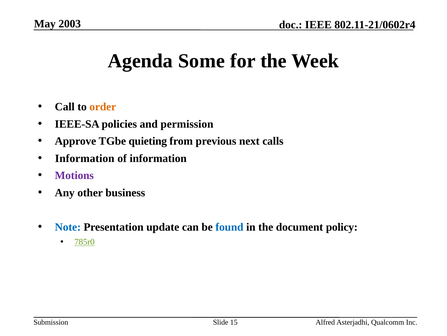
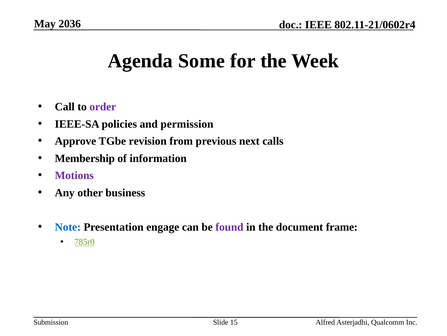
2003: 2003 -> 2036 (70, 24)
order colour: orange -> purple (103, 107)
quieting: quieting -> revision (148, 141)
Information: Information -> Membership (85, 158)
update: update -> engage (163, 227)
found colour: blue -> purple (229, 227)
policy: policy -> frame (342, 227)
